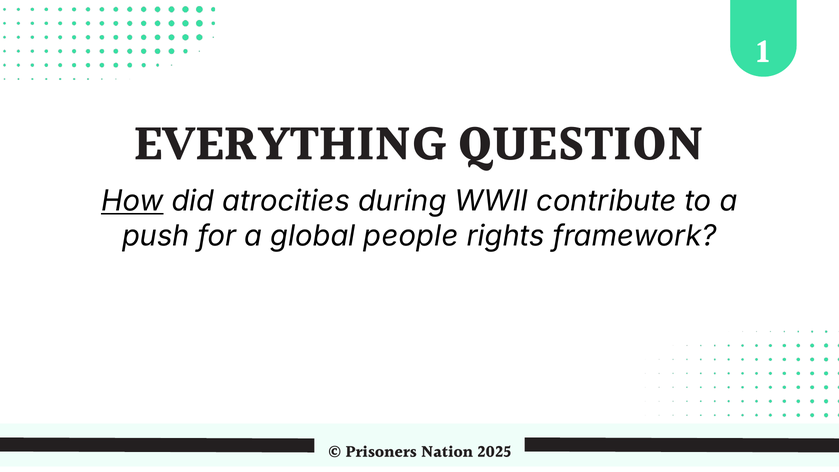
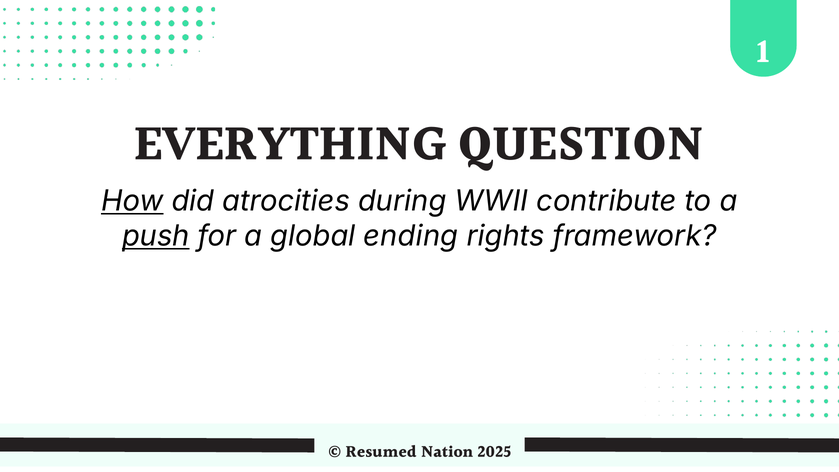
push underline: none -> present (156, 236)
people: people -> ending (411, 236)
Prisoners: Prisoners -> Resumed (381, 452)
